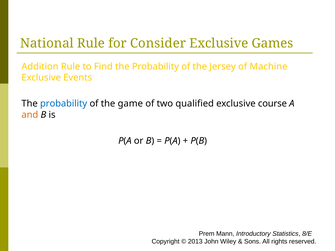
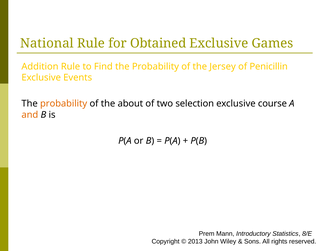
Consider: Consider -> Obtained (158, 43)
Machine: Machine -> Penicillin (269, 67)
probability colour: blue -> orange (64, 104)
game: game -> about (130, 104)
qualified: qualified -> selection (195, 104)
